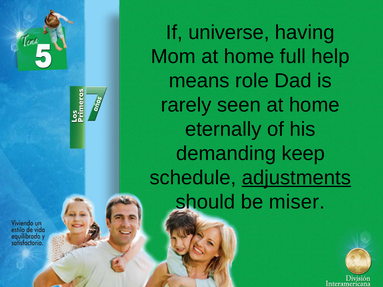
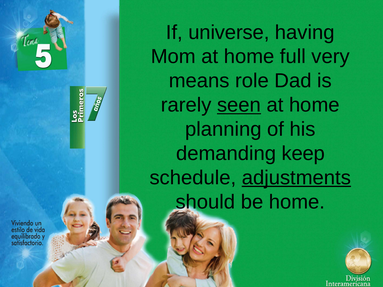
help: help -> very (331, 57)
seen underline: none -> present (239, 105)
eternally: eternally -> planning (223, 129)
be miser: miser -> home (297, 202)
